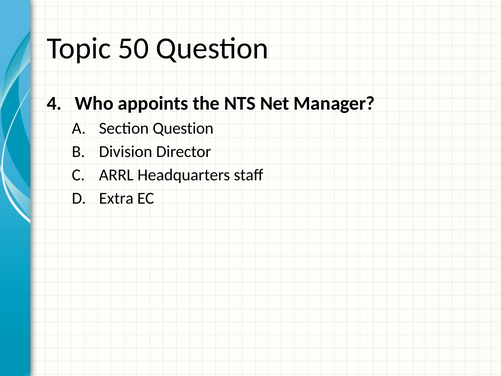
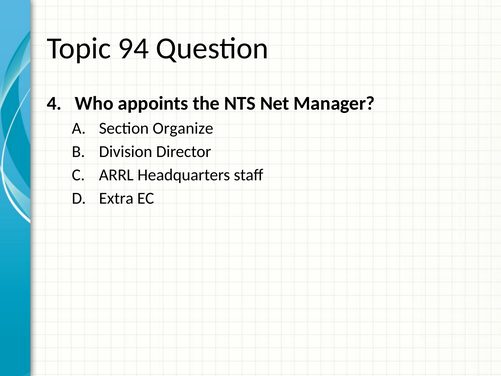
50: 50 -> 94 (133, 48)
Section Question: Question -> Organize (183, 128)
